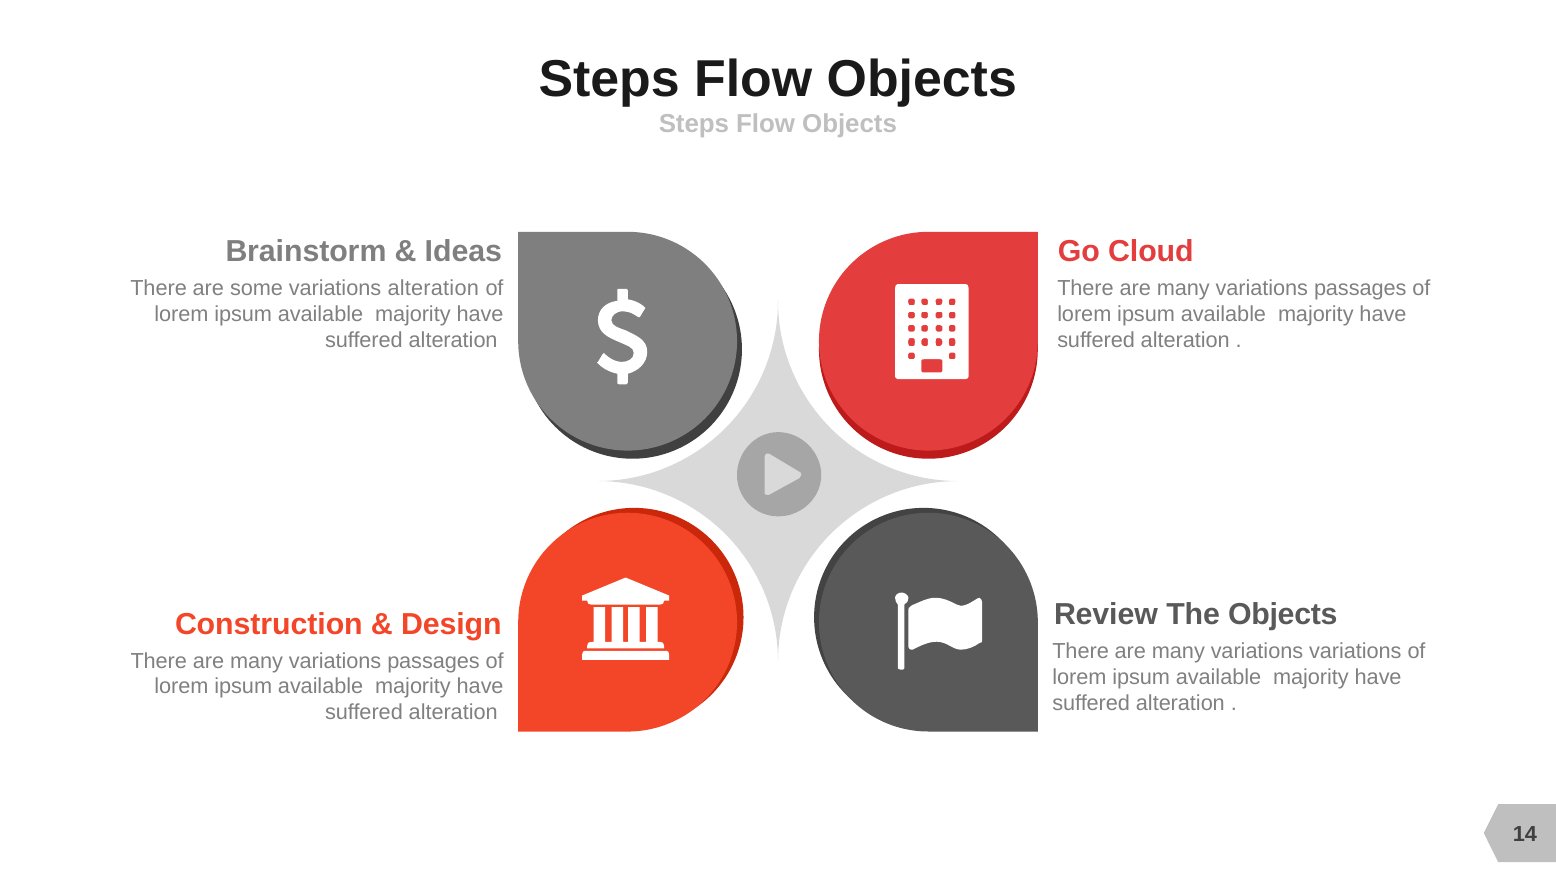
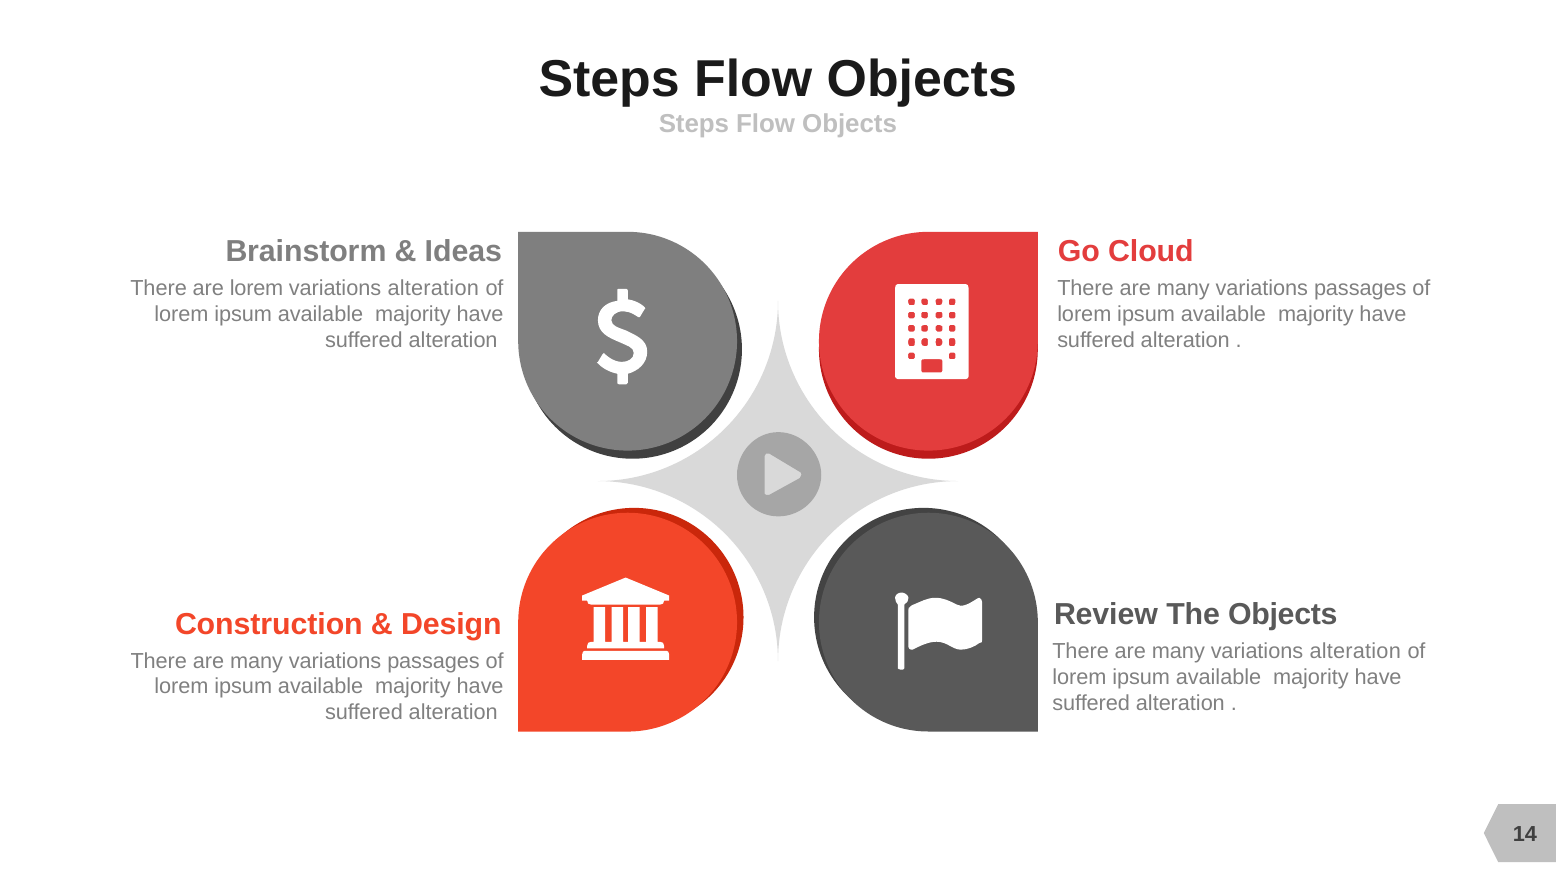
are some: some -> lorem (257, 289)
many variations variations: variations -> alteration (1355, 651)
